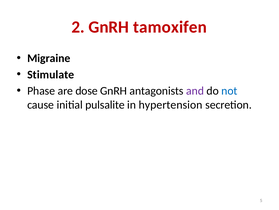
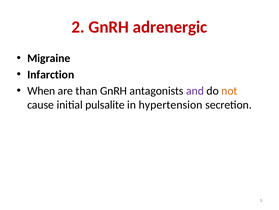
tamoxifen: tamoxifen -> adrenergic (170, 27)
Stimulate: Stimulate -> Infarction (51, 74)
Phase: Phase -> When (41, 91)
dose: dose -> than (86, 91)
not colour: blue -> orange (229, 91)
